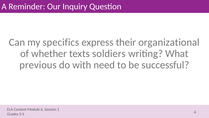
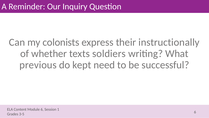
specifics: specifics -> colonists (61, 42)
organizational: organizational -> instructionally (169, 42)
with: with -> kept (82, 65)
